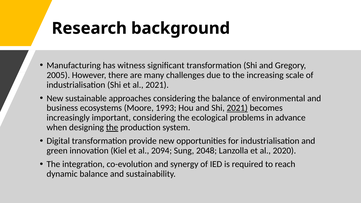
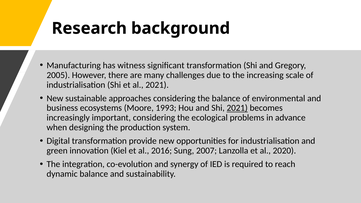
the underline: present -> none (112, 128)
2094: 2094 -> 2016 (161, 151)
2048: 2048 -> 2007 (206, 151)
